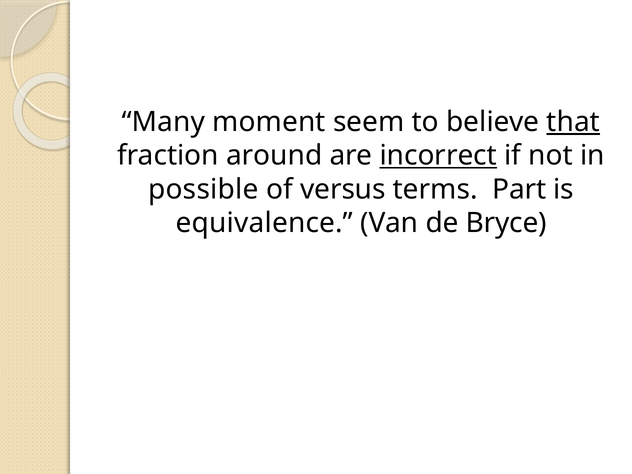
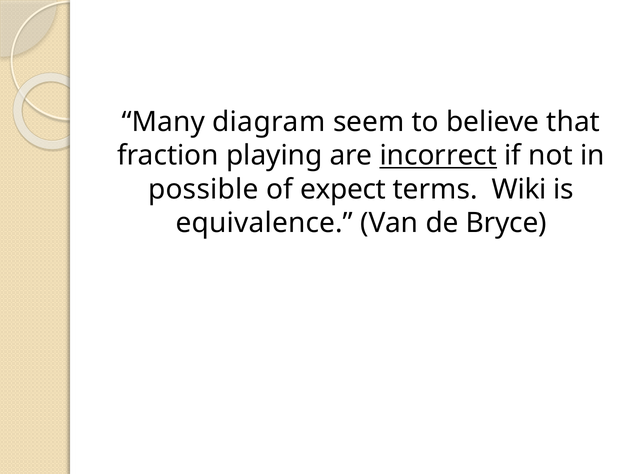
moment: moment -> diagram (269, 122)
that underline: present -> none (573, 122)
around: around -> playing (274, 156)
versus: versus -> expect (343, 189)
Part: Part -> Wiki (519, 189)
